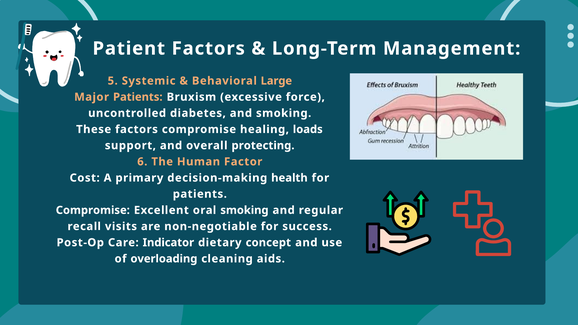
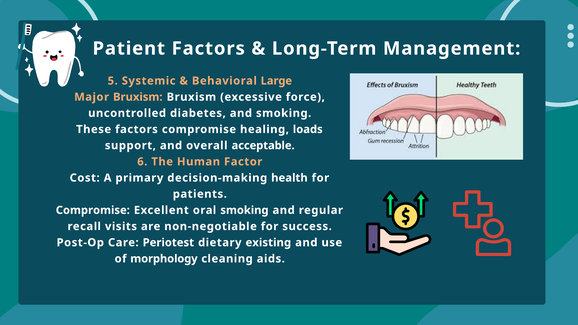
Major Patients: Patients -> Bruxism (138, 97)
protecting: protecting -> acceptable (263, 146)
Indicator: Indicator -> Periotest (168, 243)
concept: concept -> existing (268, 243)
overloading: overloading -> morphology (164, 259)
